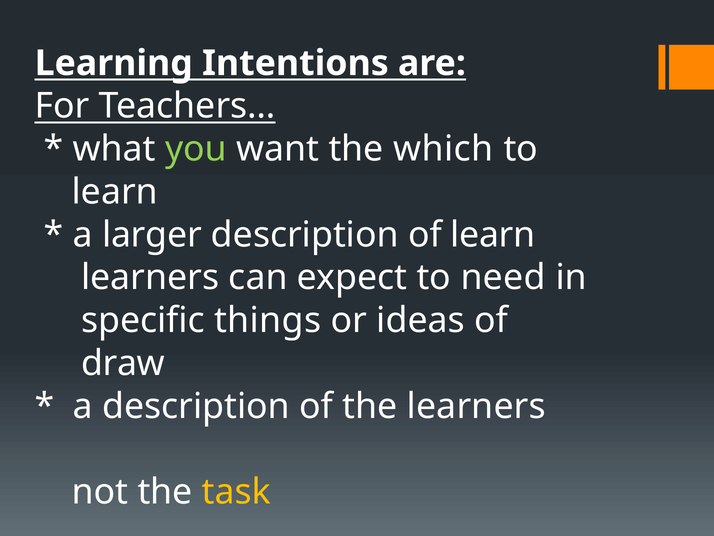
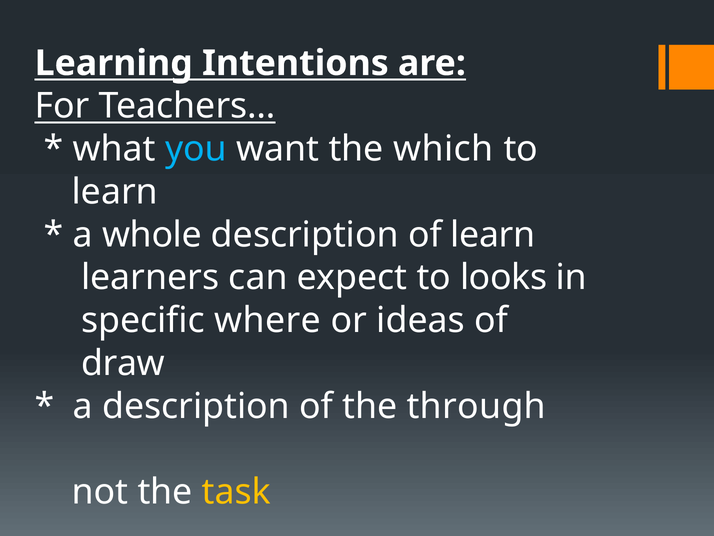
you colour: light green -> light blue (196, 149)
larger: larger -> whole (152, 235)
need: need -> looks (504, 277)
things: things -> where (268, 320)
the learners: learners -> through (476, 406)
